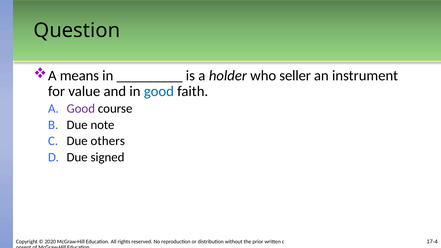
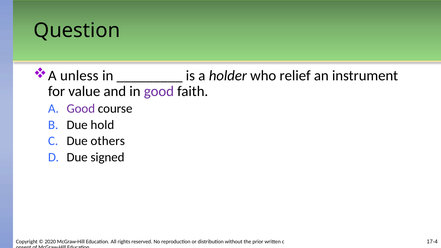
means: means -> unless (79, 76)
seller: seller -> relief (295, 76)
good colour: blue -> purple (159, 91)
note: note -> hold (102, 125)
